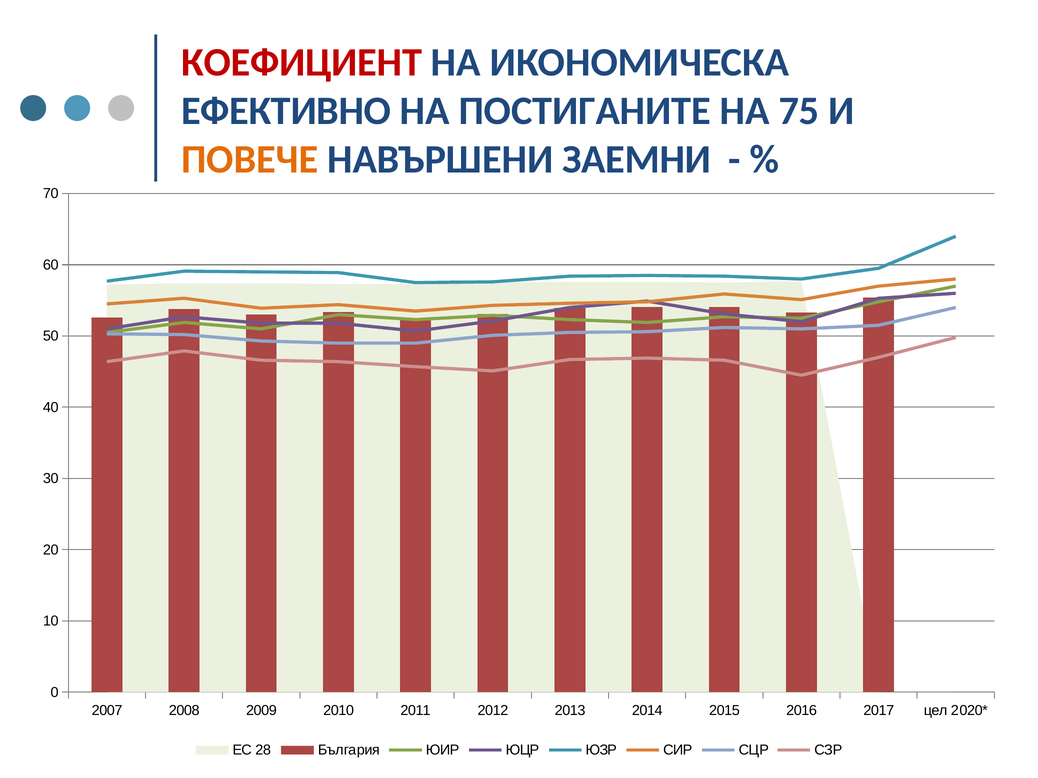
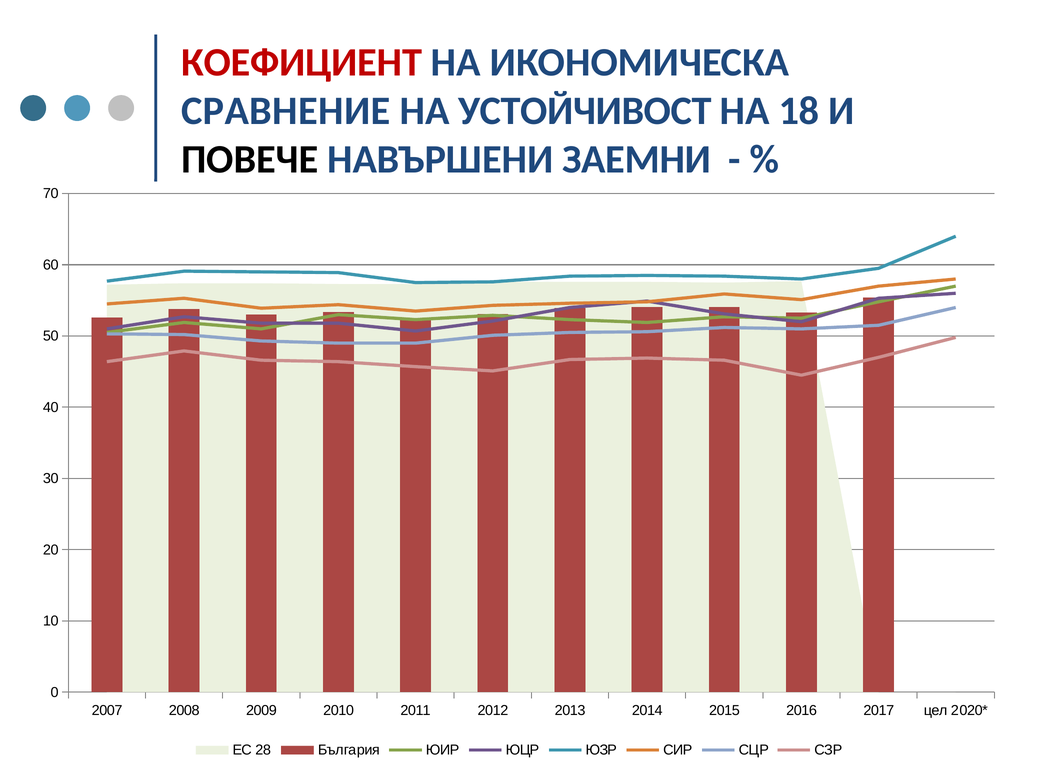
ЕФЕКТИВНО: ЕФЕКТИВНО -> СРАВНЕНИЕ (286, 111)
ПОСТИГАНИТЕ: ПОСТИГАНИТЕ -> УСТОЙЧИВОСТ (585, 111)
75: 75 -> 18 (799, 111)
ПОВЕЧЕ colour: orange -> black (250, 160)
